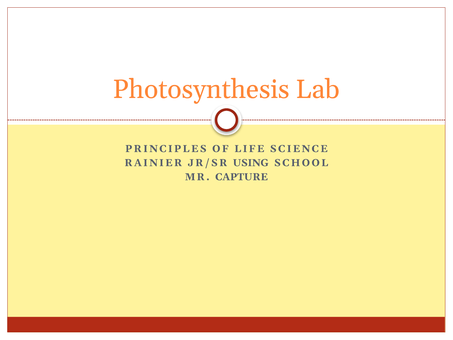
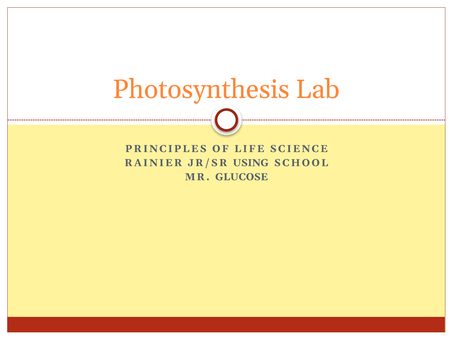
CAPTURE: CAPTURE -> GLUCOSE (242, 177)
